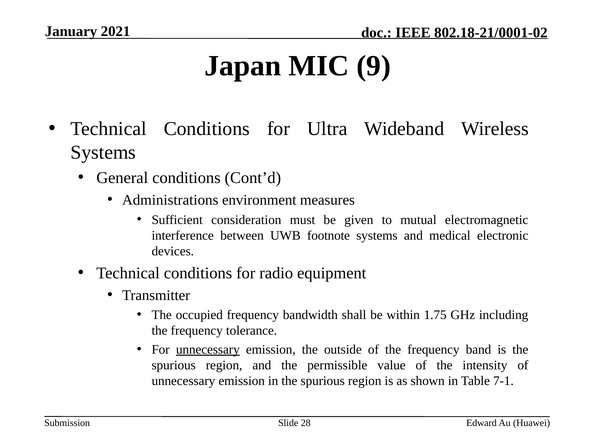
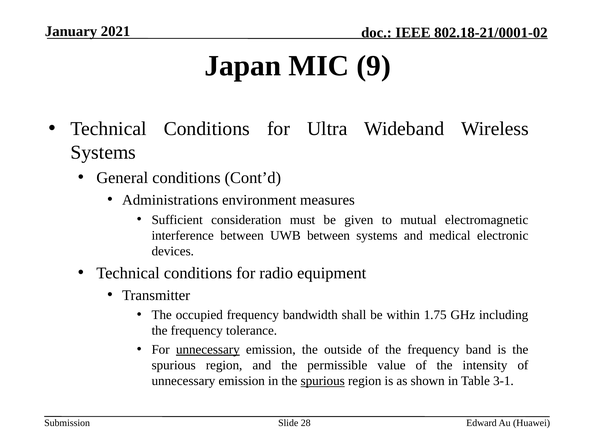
UWB footnote: footnote -> between (329, 236)
spurious underline: none -> present (323, 382)
7-1: 7-1 -> 3-1 (503, 382)
